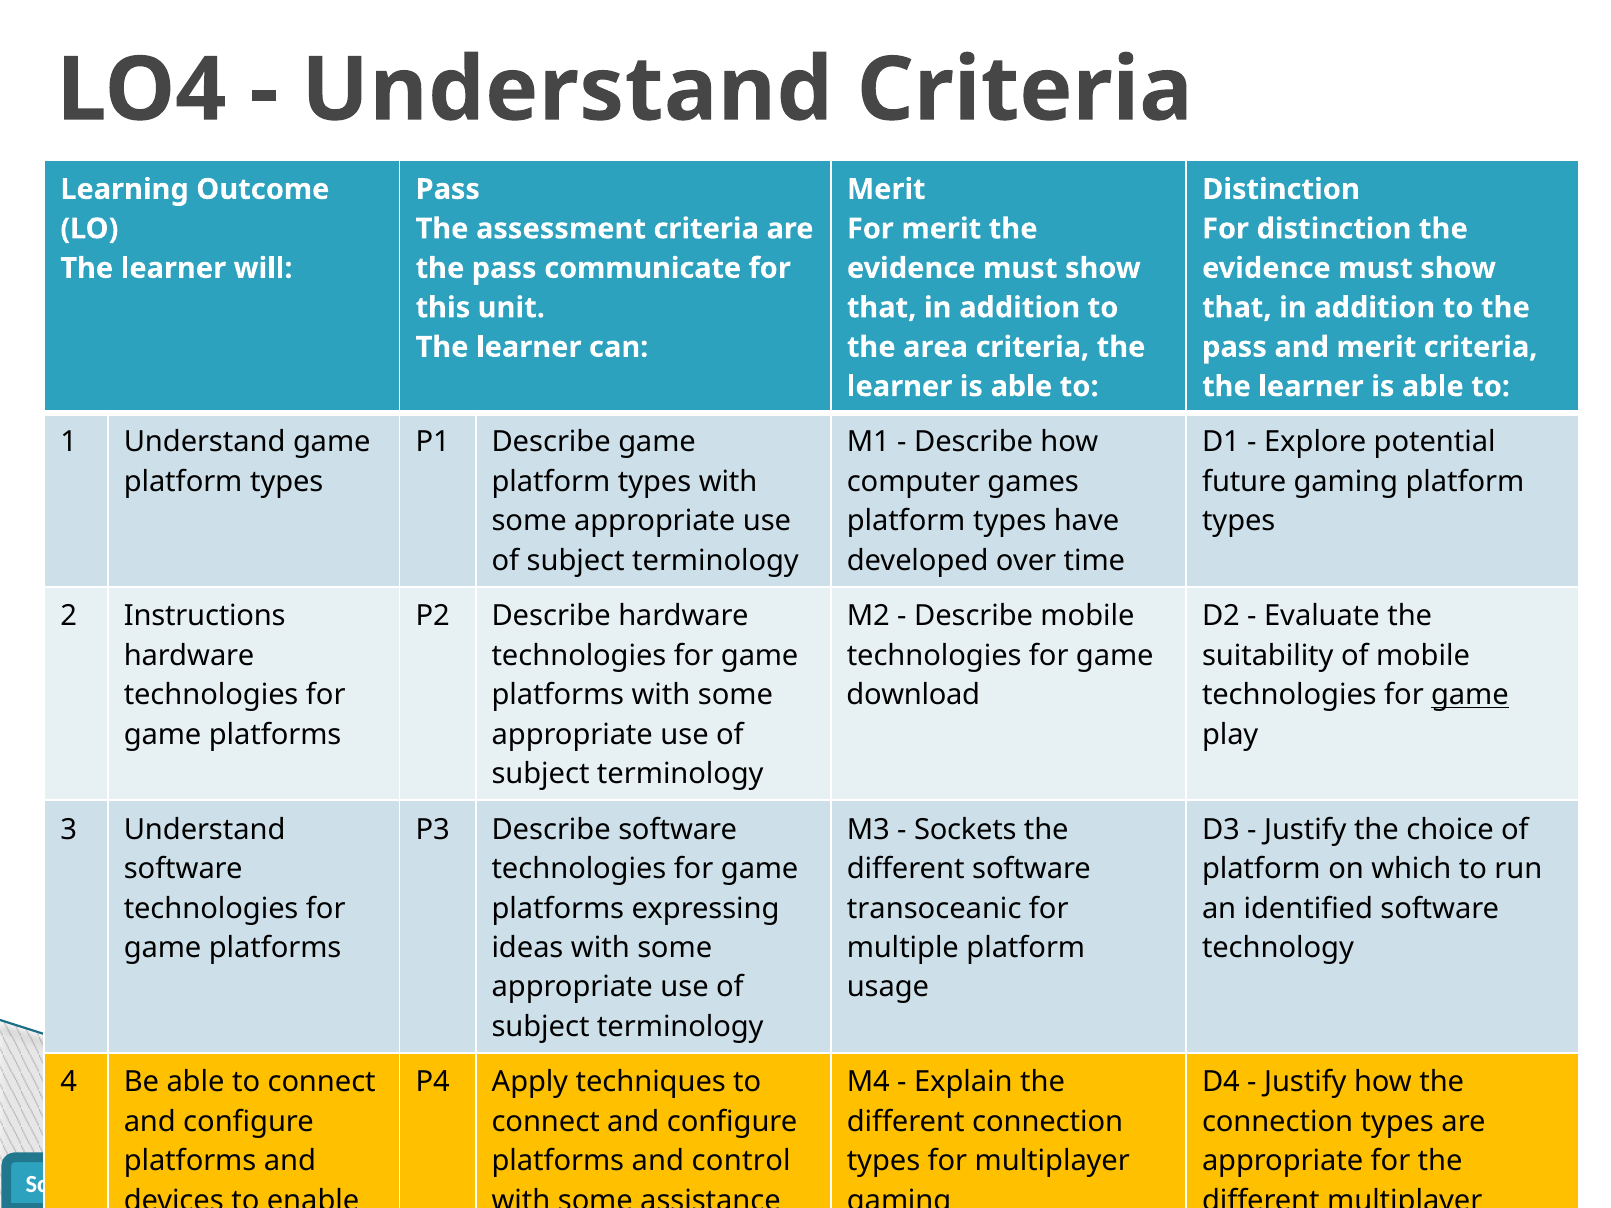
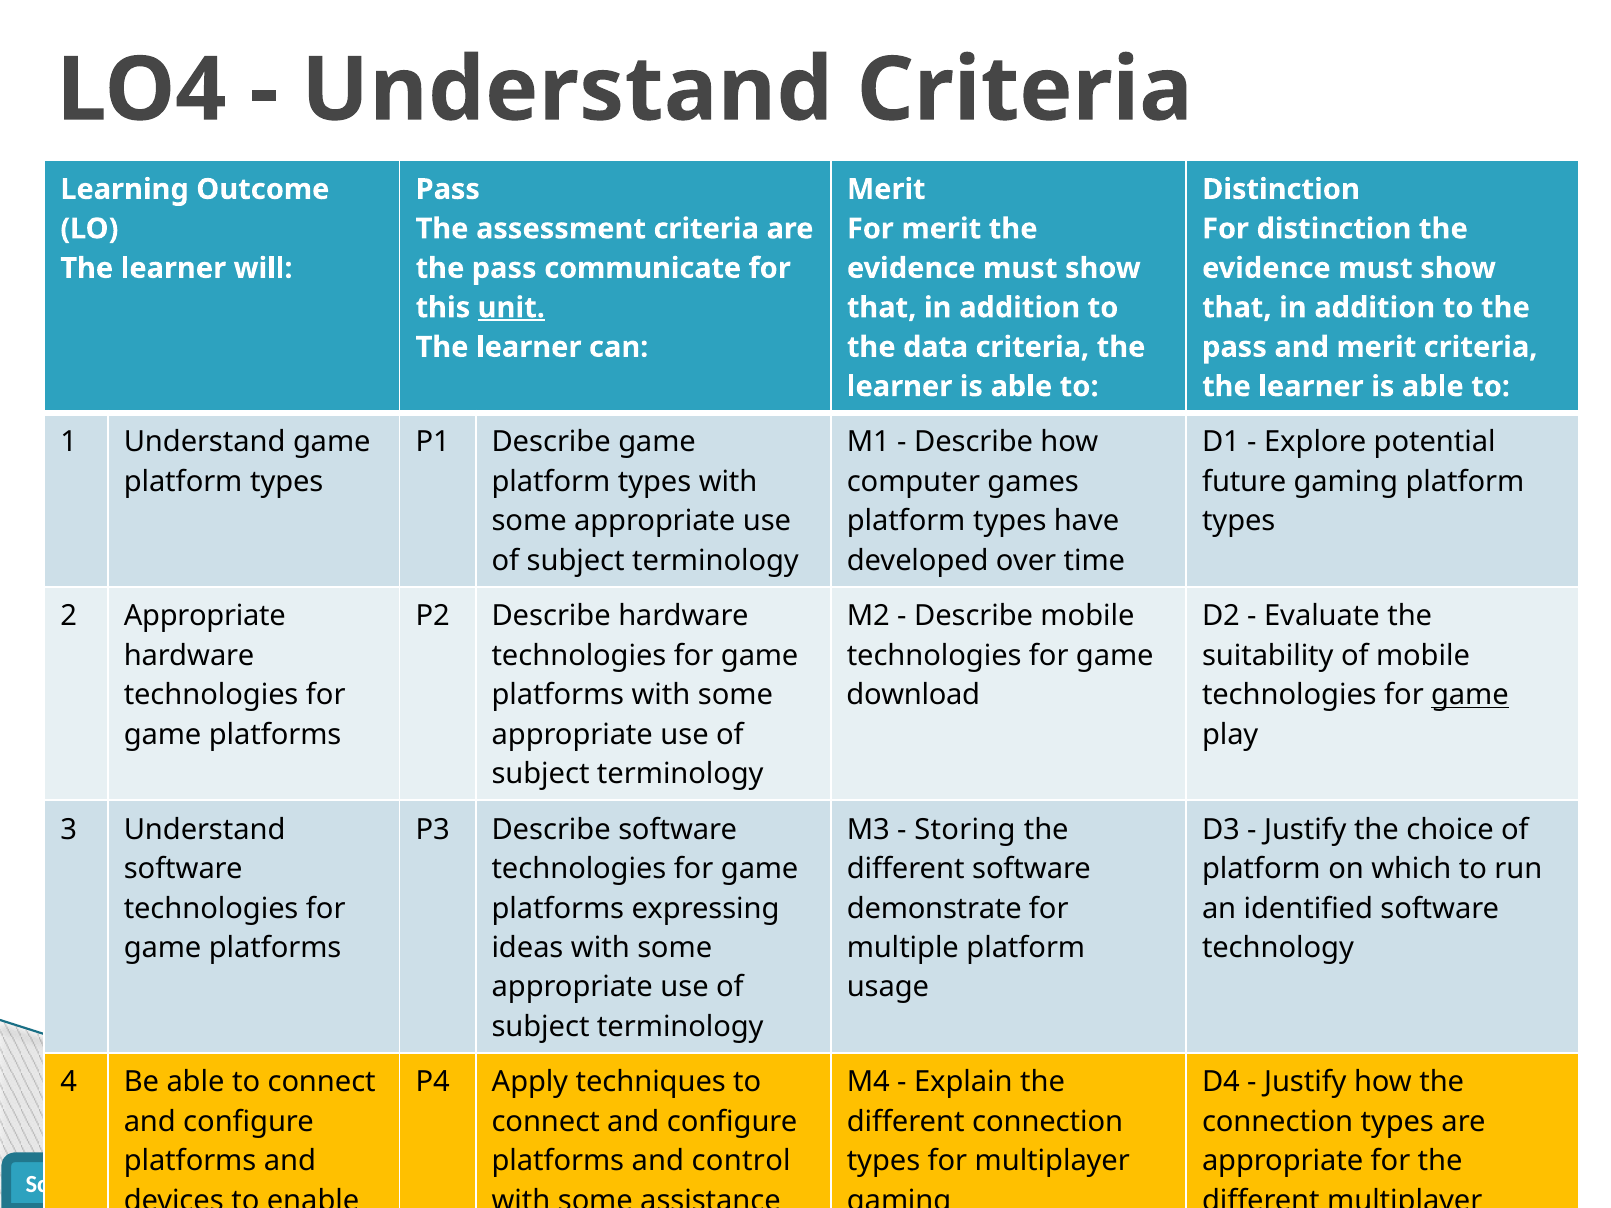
unit underline: none -> present (511, 308)
area: area -> data (936, 347)
2 Instructions: Instructions -> Appropriate (205, 616)
Sockets: Sockets -> Storing (965, 830)
transoceanic: transoceanic -> demonstrate (934, 909)
